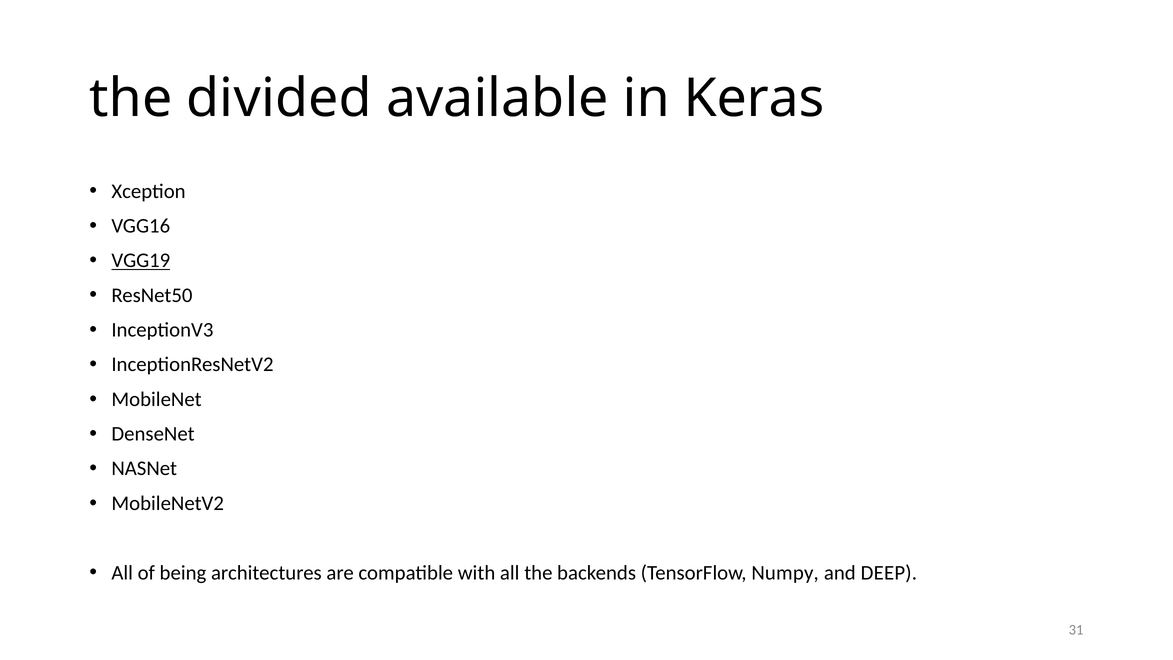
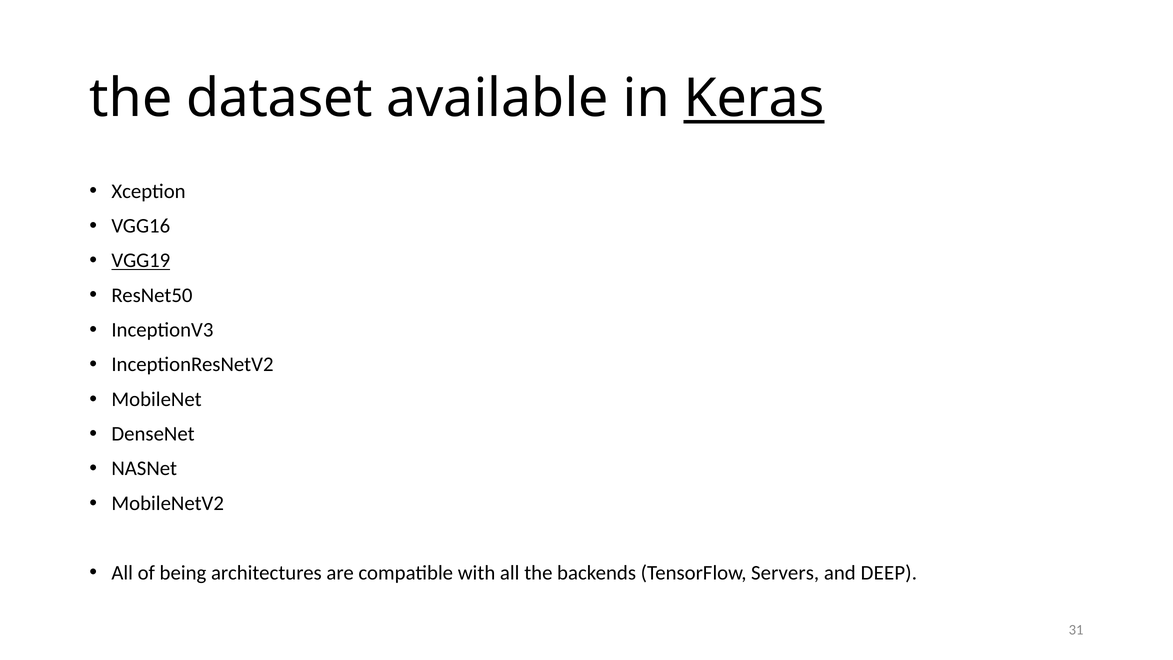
divided: divided -> dataset (279, 99)
Keras underline: none -> present (754, 99)
Numpy: Numpy -> Servers (785, 572)
